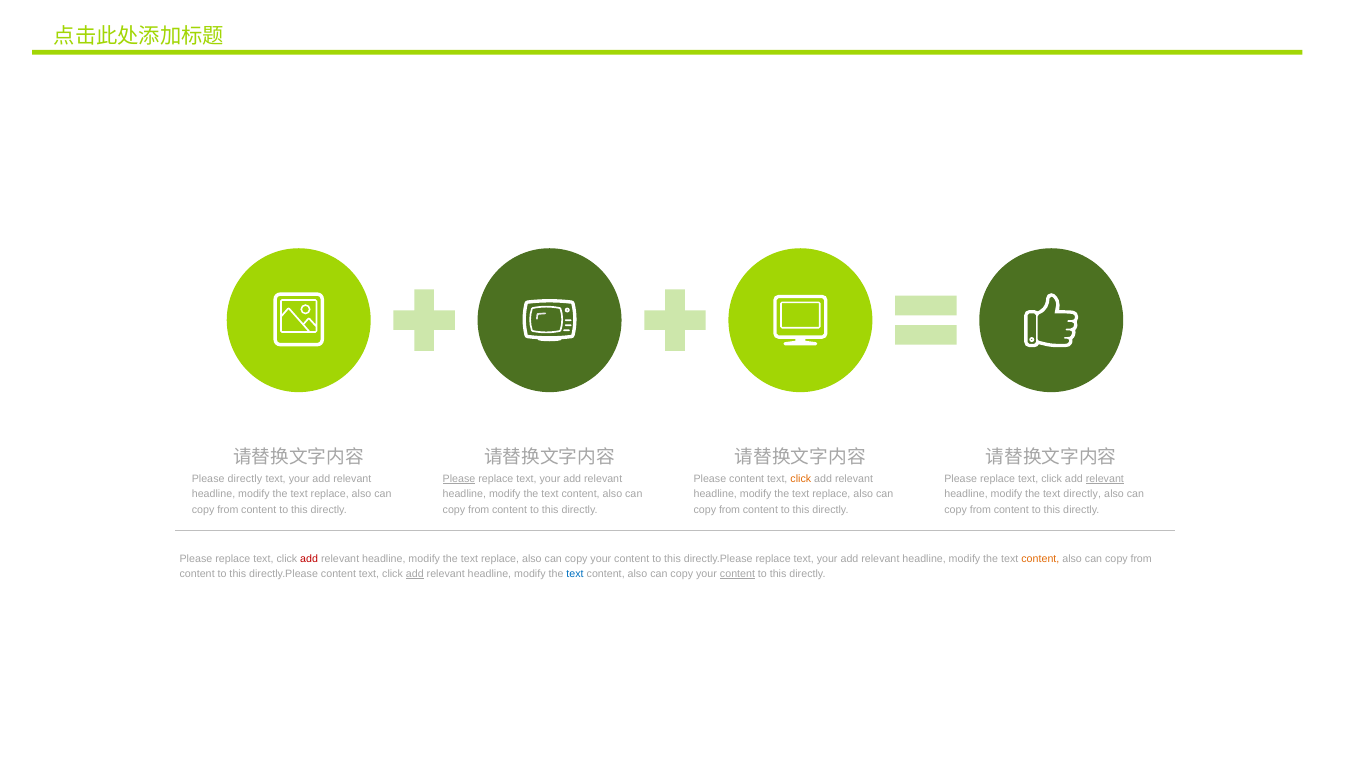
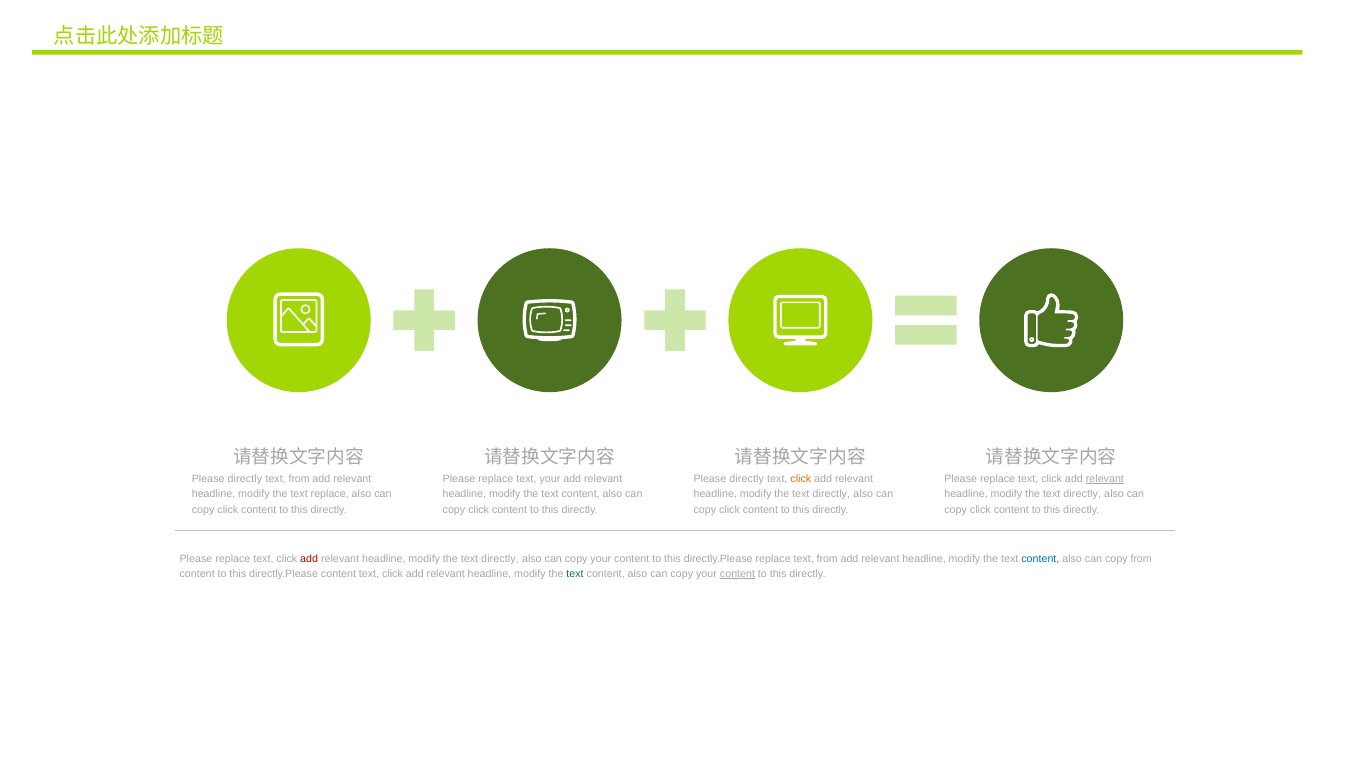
your: your -> from (299, 479)
Please underline: present -> none (459, 479)
content: content -> directly (747, 479)
replace: replace -> directly (831, 495)
from: from -> click (228, 510)
from: from -> click (479, 510)
from: from -> click (730, 510)
from: from -> click (980, 510)
replace: replace -> directly (500, 559)
directly.Please replace text your: your -> from (827, 559)
content colour: orange -> blue (1040, 559)
add underline: present -> none (415, 574)
text colour: blue -> green (575, 574)
